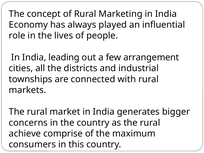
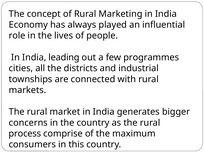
arrangement: arrangement -> programmes (151, 57)
achieve: achieve -> process (25, 134)
